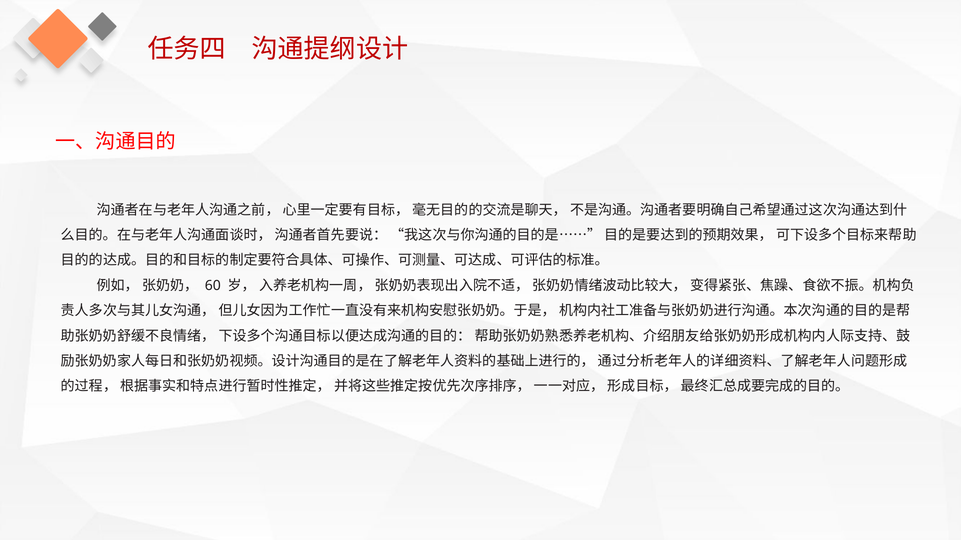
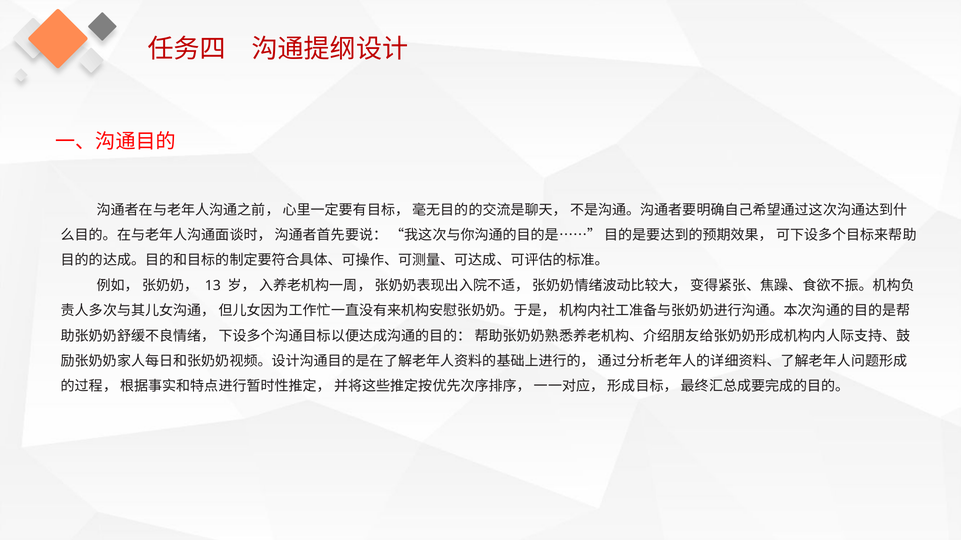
60: 60 -> 13 (213, 286)
